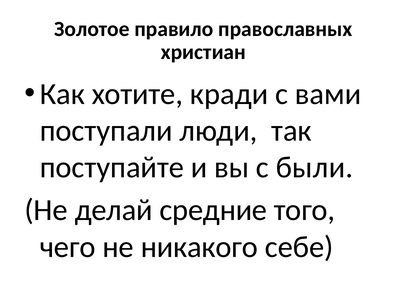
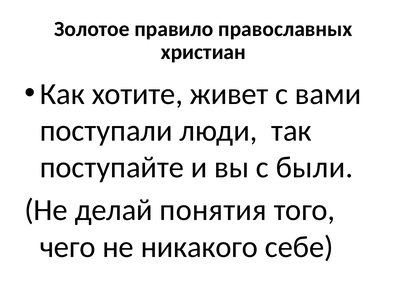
кради: кради -> живет (229, 94)
средние: средние -> понятия (213, 210)
